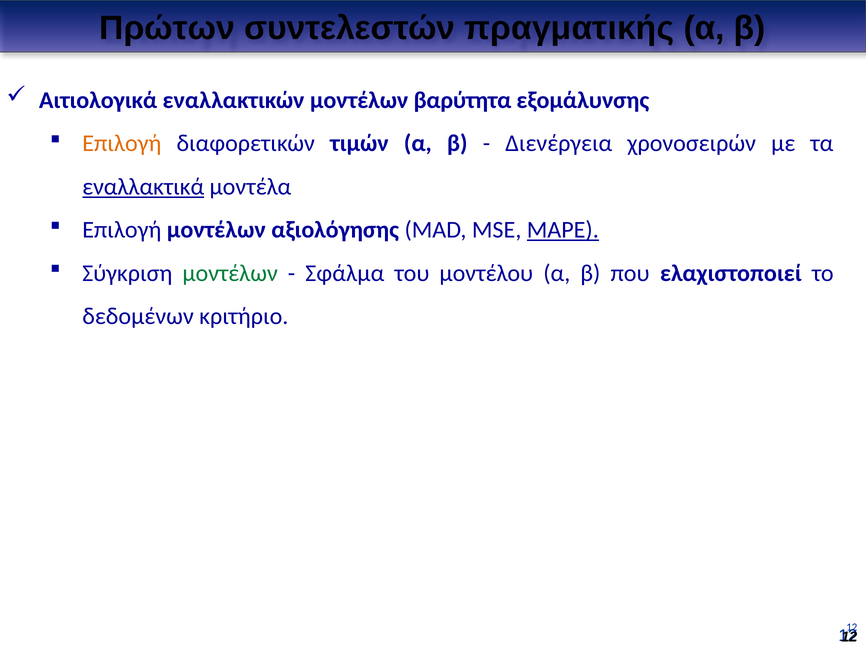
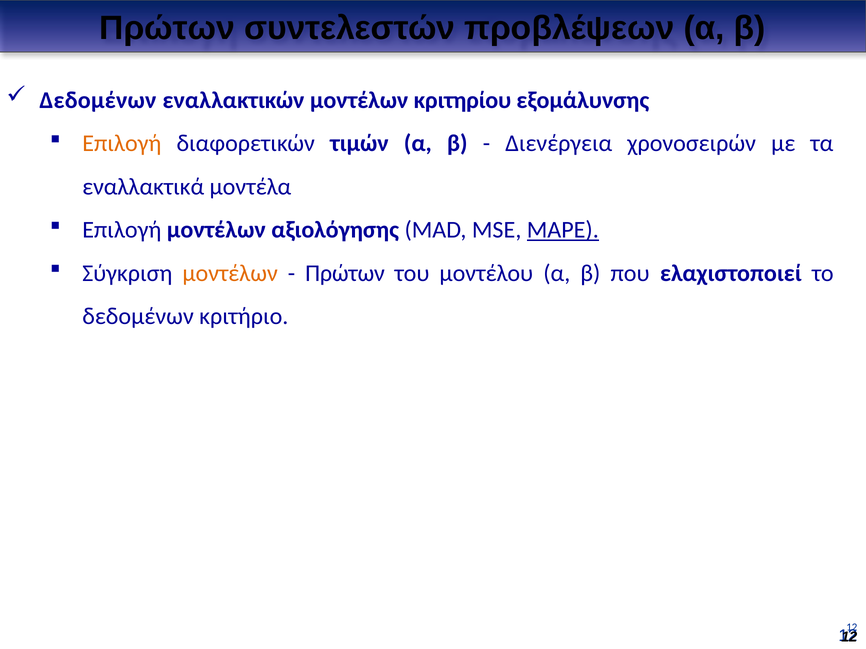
πραγματικής: πραγματικής -> προβλέψεων (569, 28)
Αιτιολογικά: Αιτιολογικά -> Δεδομένων (98, 100)
βαρύτητα: βαρύτητα -> κριτηρίου (462, 100)
εναλλακτικά underline: present -> none (143, 187)
μοντέλων colour: green -> orange (230, 273)
Σφάλμα: Σφάλμα -> Πρώτων (345, 273)
